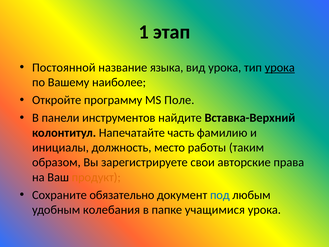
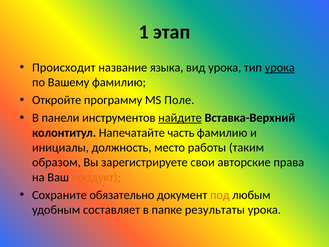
Постоянной: Постоянной -> Происходит (64, 67)
Вашему наиболее: наиболее -> фамилию (119, 82)
найдите underline: none -> present (180, 118)
под colour: blue -> orange (220, 195)
колебания: колебания -> составляет (112, 210)
учащимися: учащимися -> результаты (215, 210)
